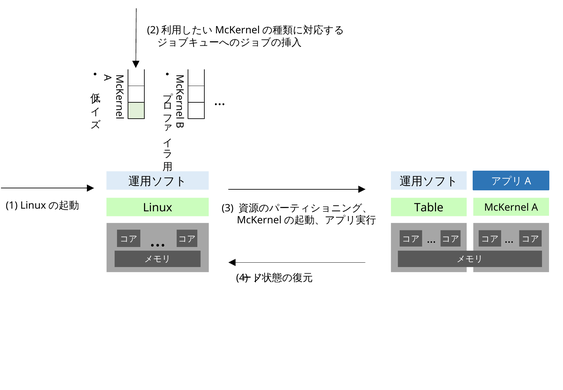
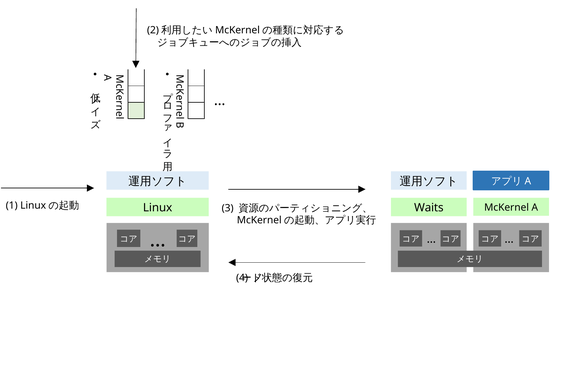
Table: Table -> Waits (429, 208)
